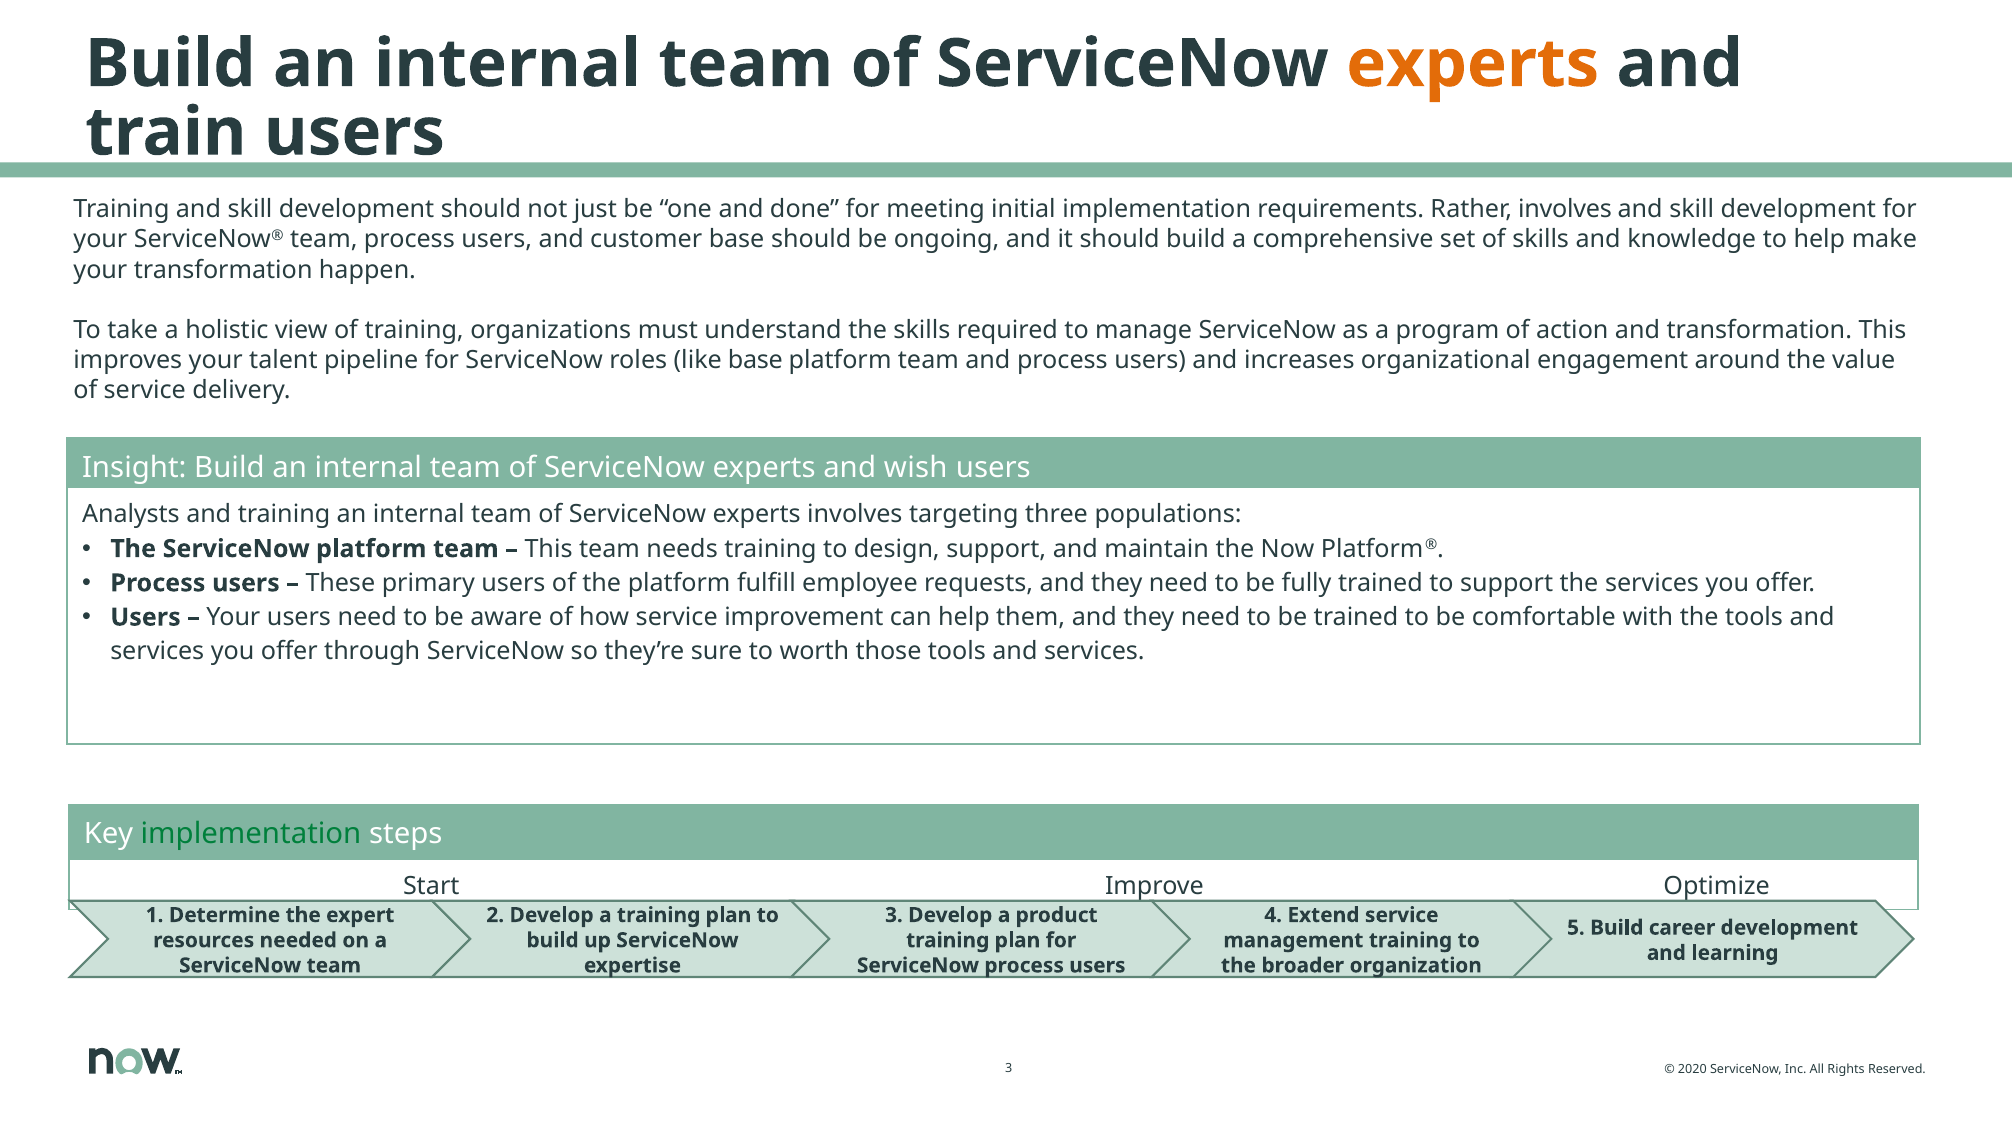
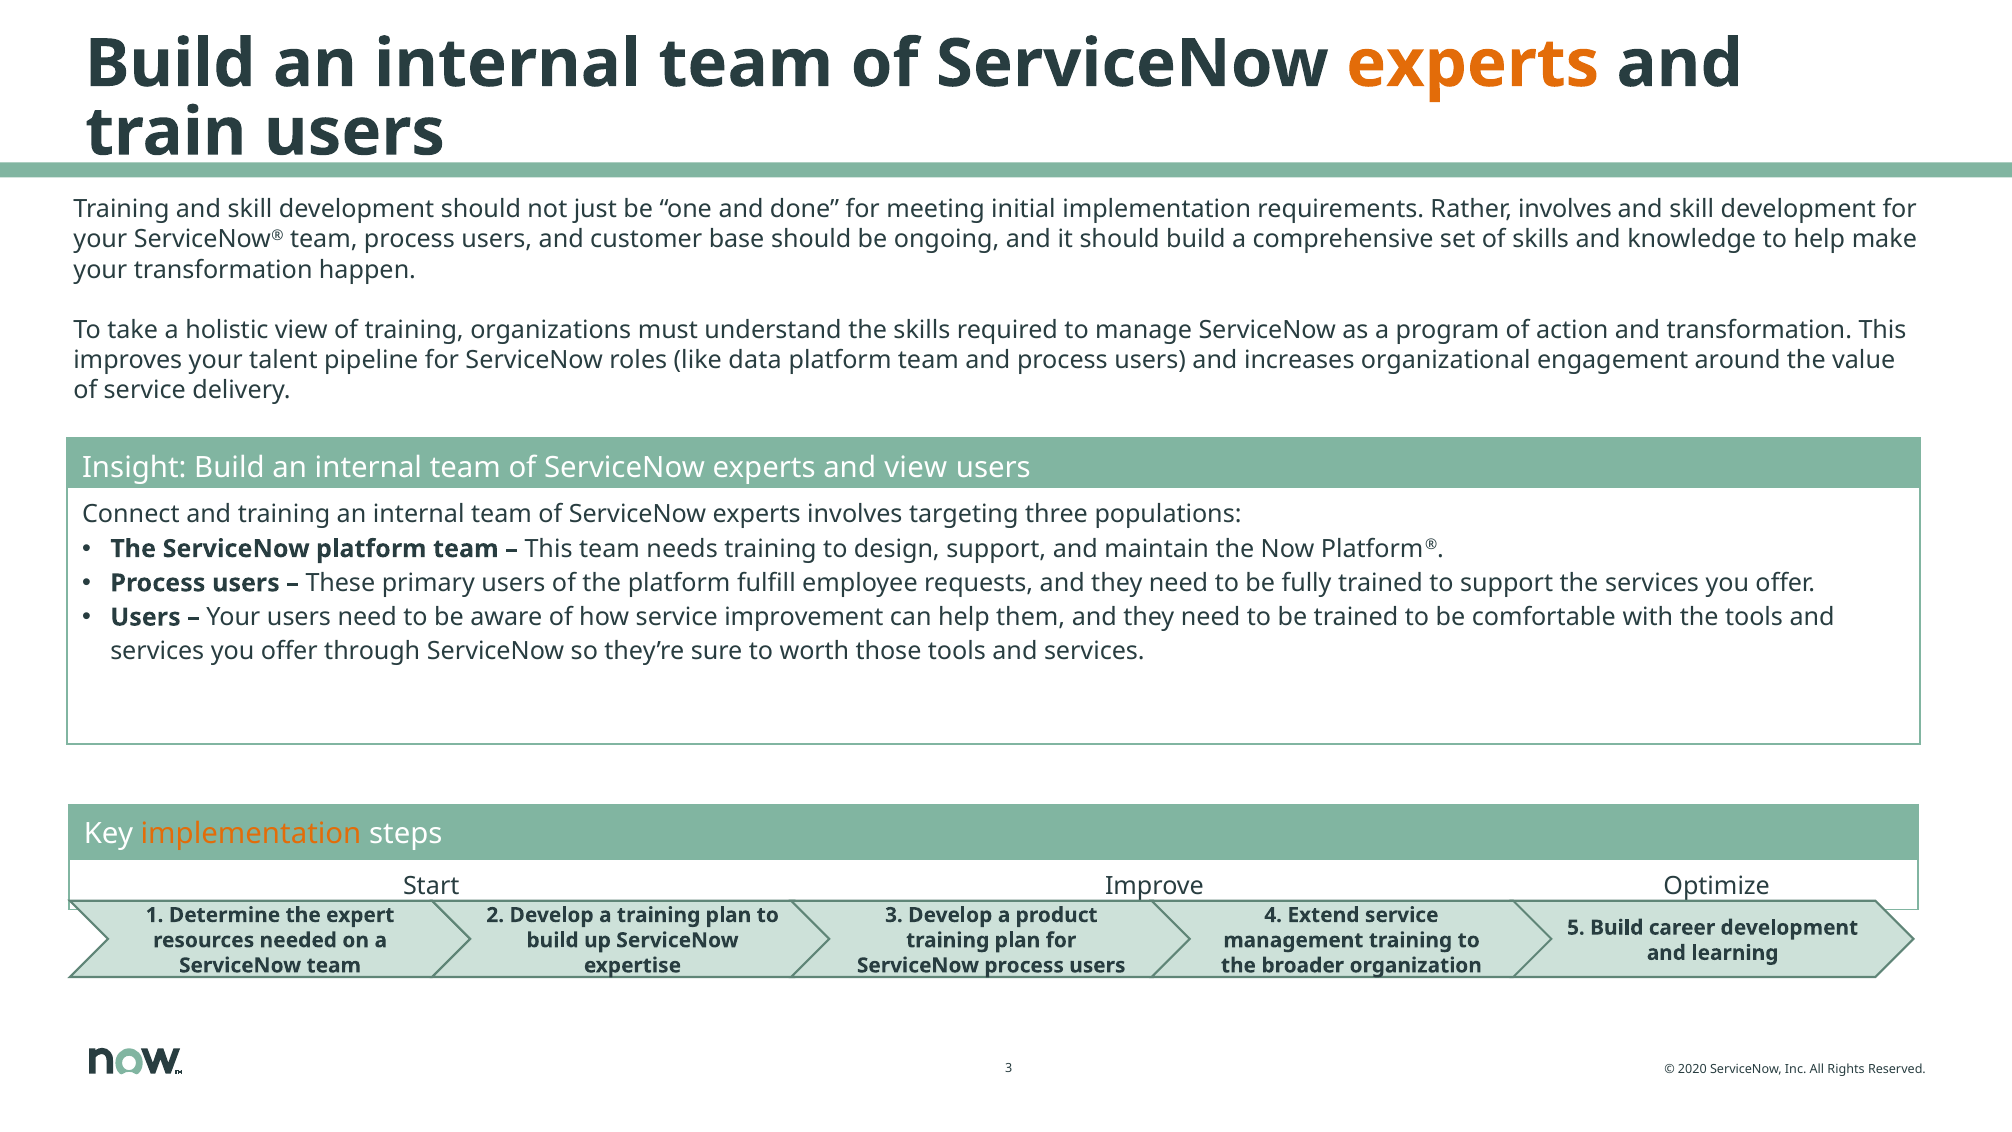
like base: base -> data (755, 360)
and wish: wish -> view (916, 467)
Analysts: Analysts -> Connect (131, 515)
implementation colour: green -> orange (251, 834)
